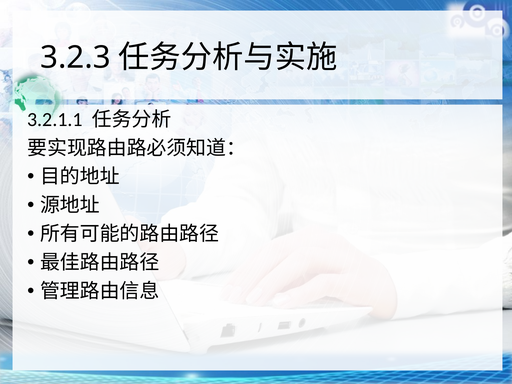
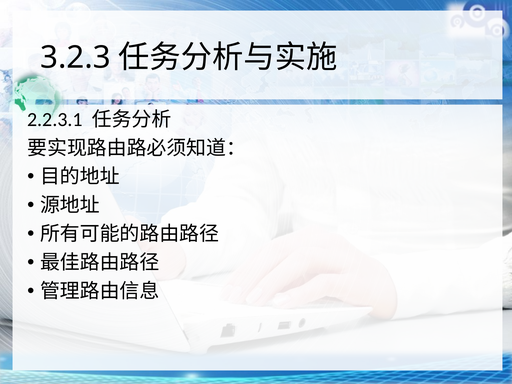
3.2.1.1: 3.2.1.1 -> 2.2.3.1 (55, 120)
